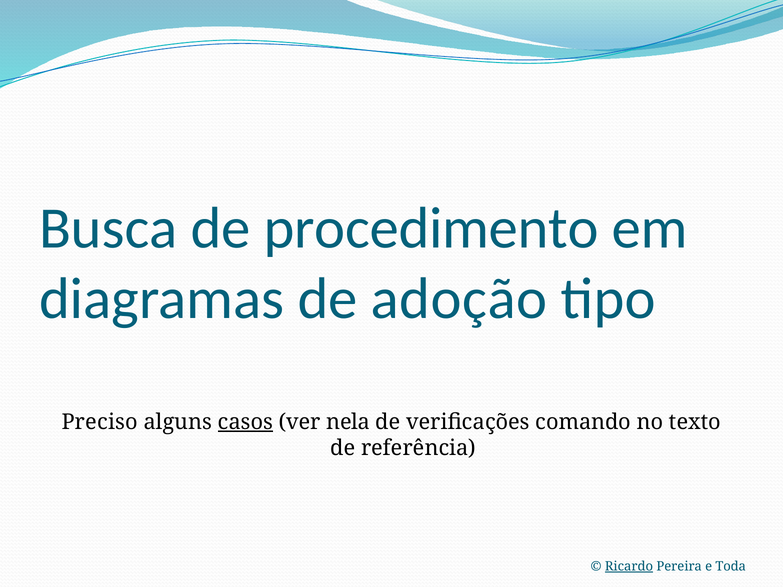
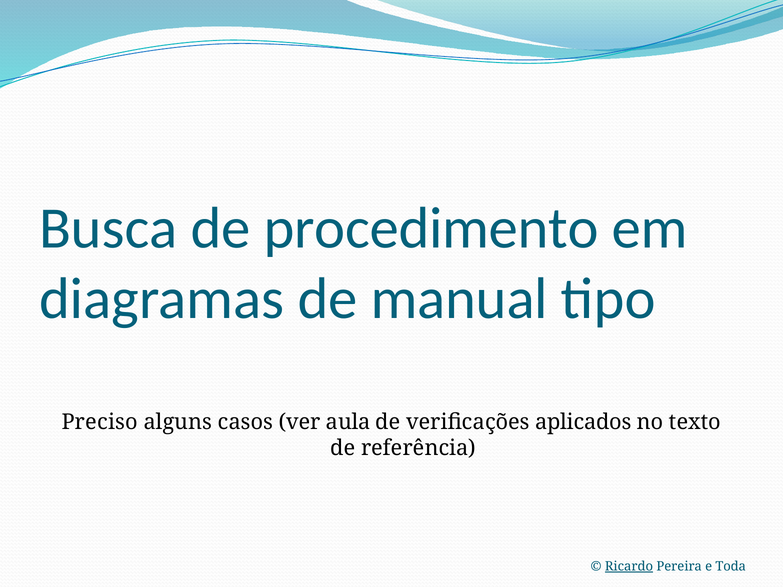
adoção: adoção -> manual (459, 299)
casos underline: present -> none (245, 422)
nela: nela -> aula (348, 422)
comando: comando -> aplicados (583, 422)
